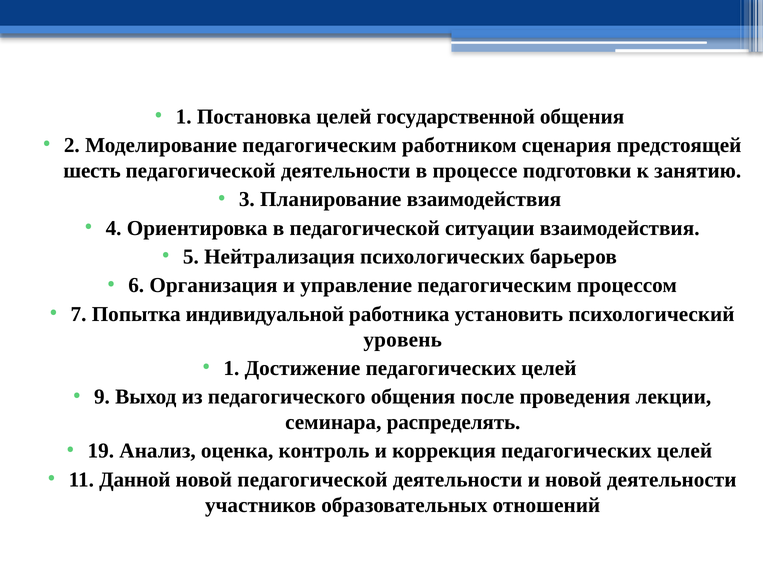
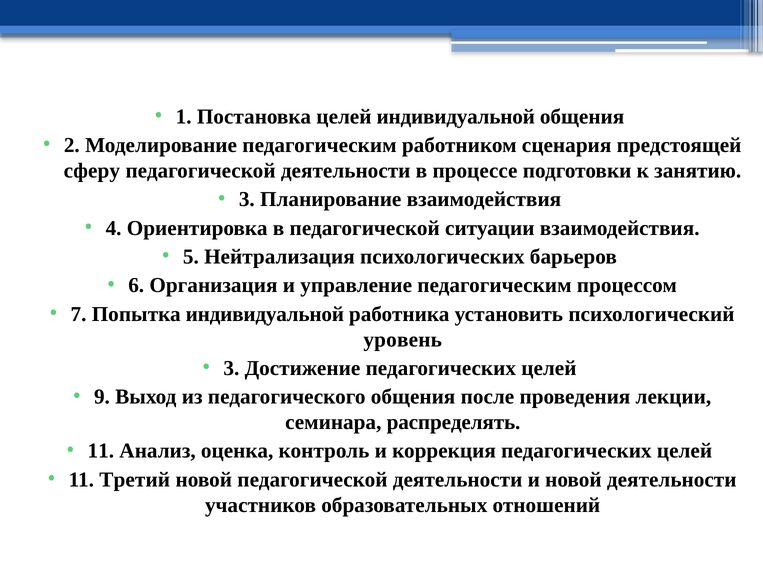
целей государственной: государственной -> индивидуальной (456, 116)
шесть: шесть -> сферу (92, 170)
1: 1 -> 3 (231, 368)
19: 19 -> 11 (101, 450)
Данной: Данной -> Третий (135, 479)
